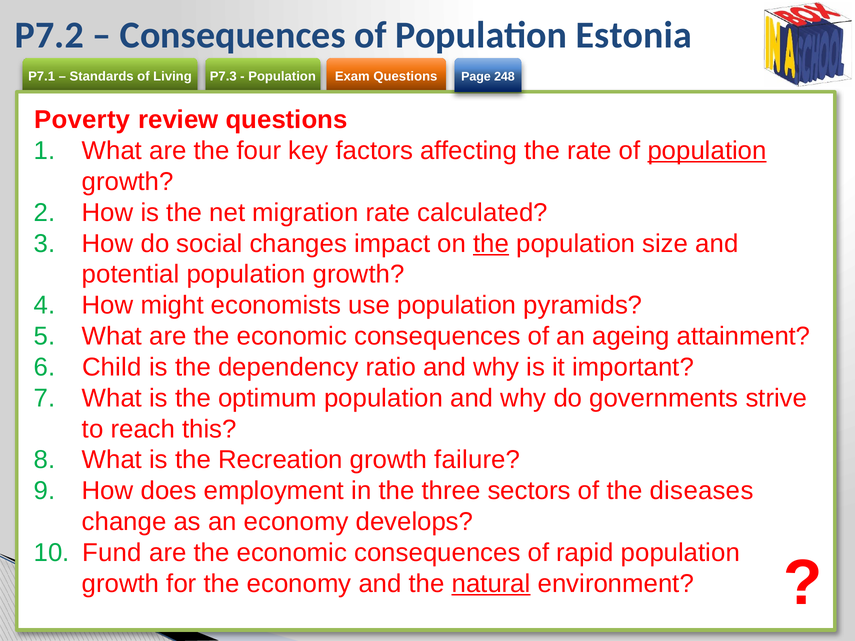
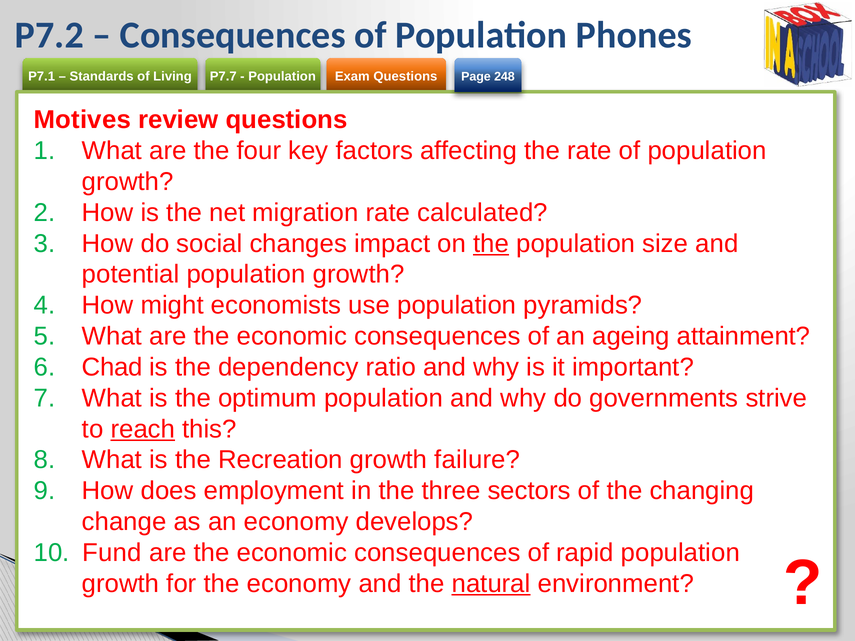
Estonia: Estonia -> Phones (634, 35)
P7.3: P7.3 -> P7.7 (223, 77)
Poverty: Poverty -> Motives (82, 120)
population underline: present -> none (707, 151)
Child: Child -> Chad (112, 367)
reach underline: none -> present (143, 429)
diseases: diseases -> changing (702, 491)
